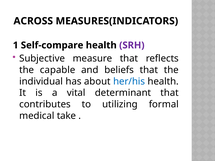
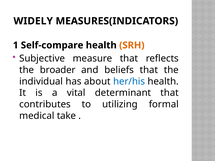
ACROSS: ACROSS -> WIDELY (33, 21)
SRH colour: purple -> orange (132, 45)
capable: capable -> broader (58, 70)
